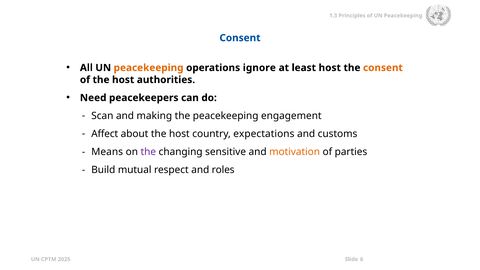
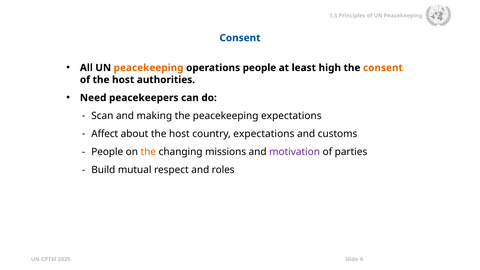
operations ignore: ignore -> people (259, 68)
least host: host -> high (330, 68)
peacekeeping engagement: engagement -> expectations (291, 116)
Means: Means -> People (107, 152)
the colour: purple -> orange (148, 152)
sensitive: sensitive -> missions (226, 152)
motivation colour: orange -> purple (295, 152)
